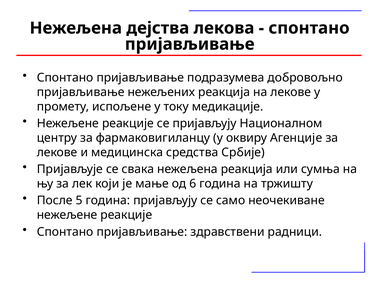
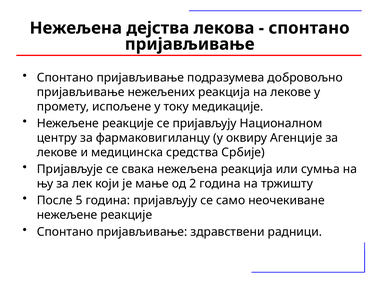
6: 6 -> 2 (193, 184)
